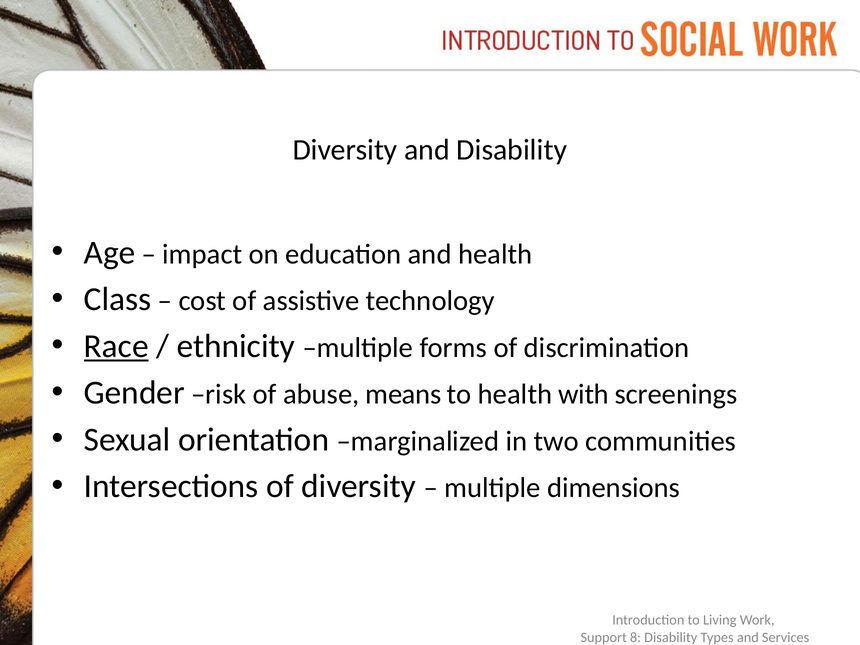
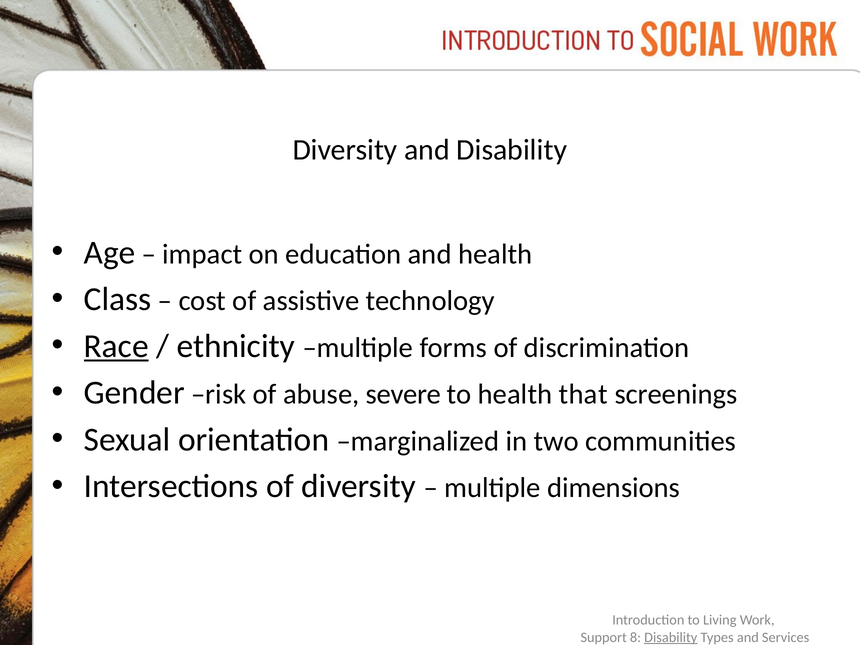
means: means -> severe (403, 394)
with: with -> that (583, 394)
Disability underline: none -> present (671, 637)
